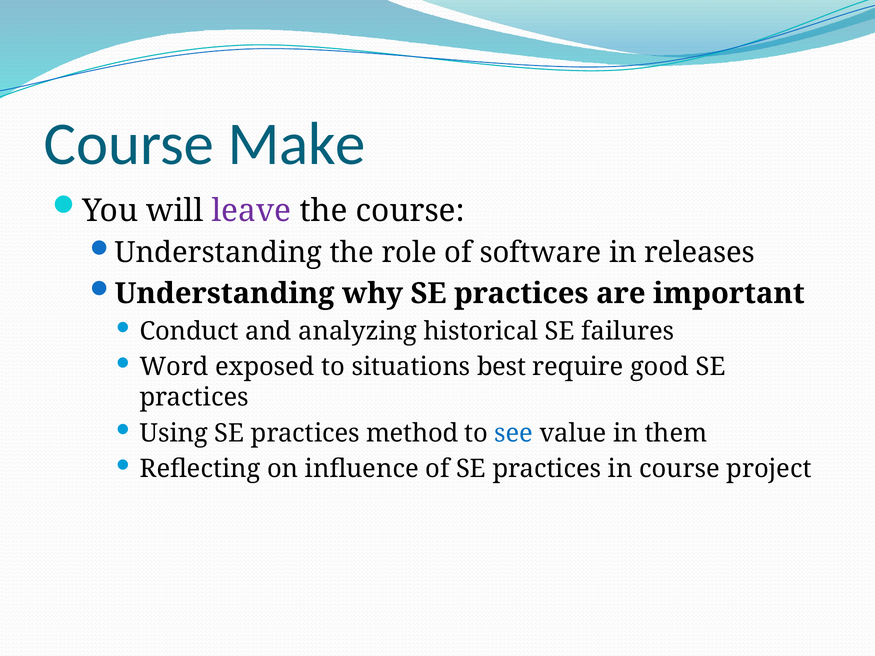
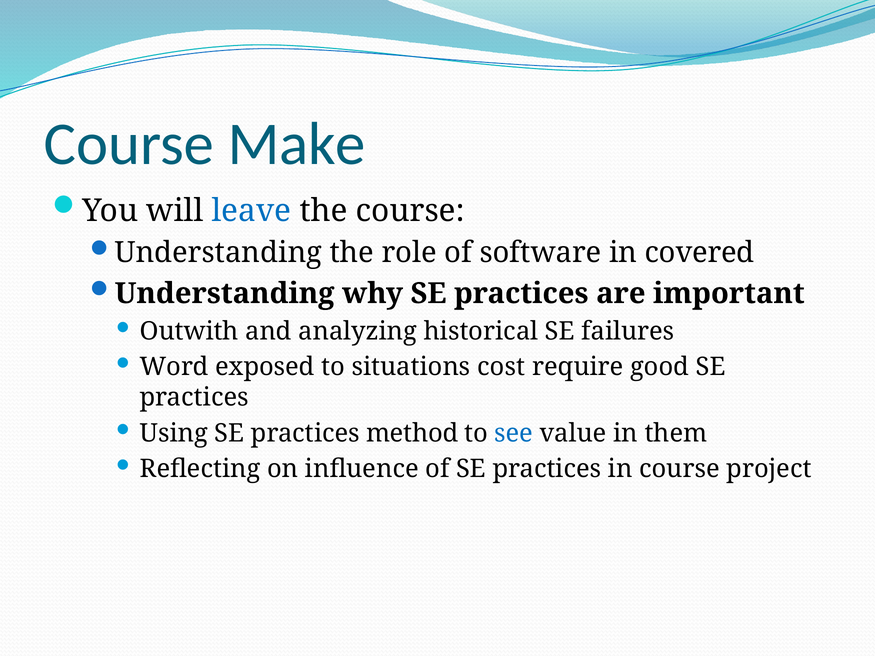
leave colour: purple -> blue (251, 211)
releases: releases -> covered (700, 253)
Conduct: Conduct -> Outwith (189, 331)
best: best -> cost (501, 367)
